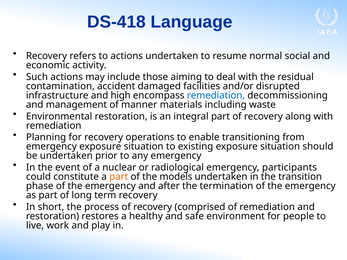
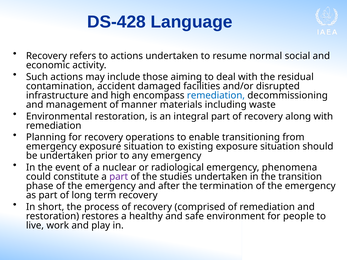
DS-418: DS-418 -> DS-428 (116, 22)
participants: participants -> phenomena (290, 168)
part colour: orange -> purple (119, 177)
models: models -> studies (176, 177)
